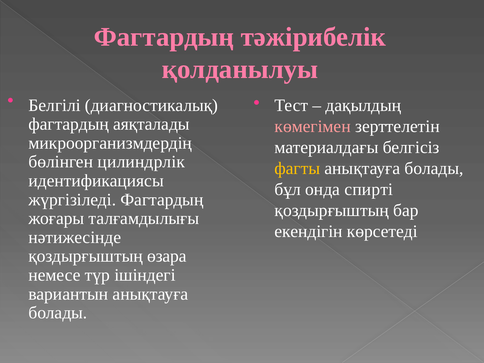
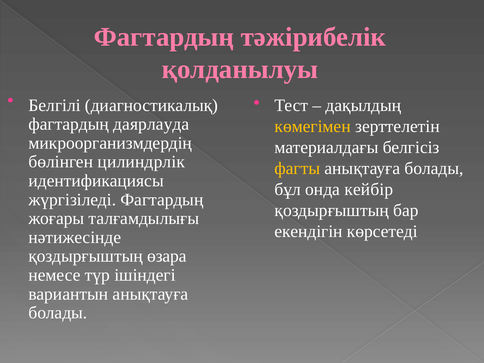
аяқталады: аяқталады -> даярлауда (151, 124)
көмегімен colour: pink -> yellow (313, 126)
спирті: спирті -> кейбір (369, 189)
